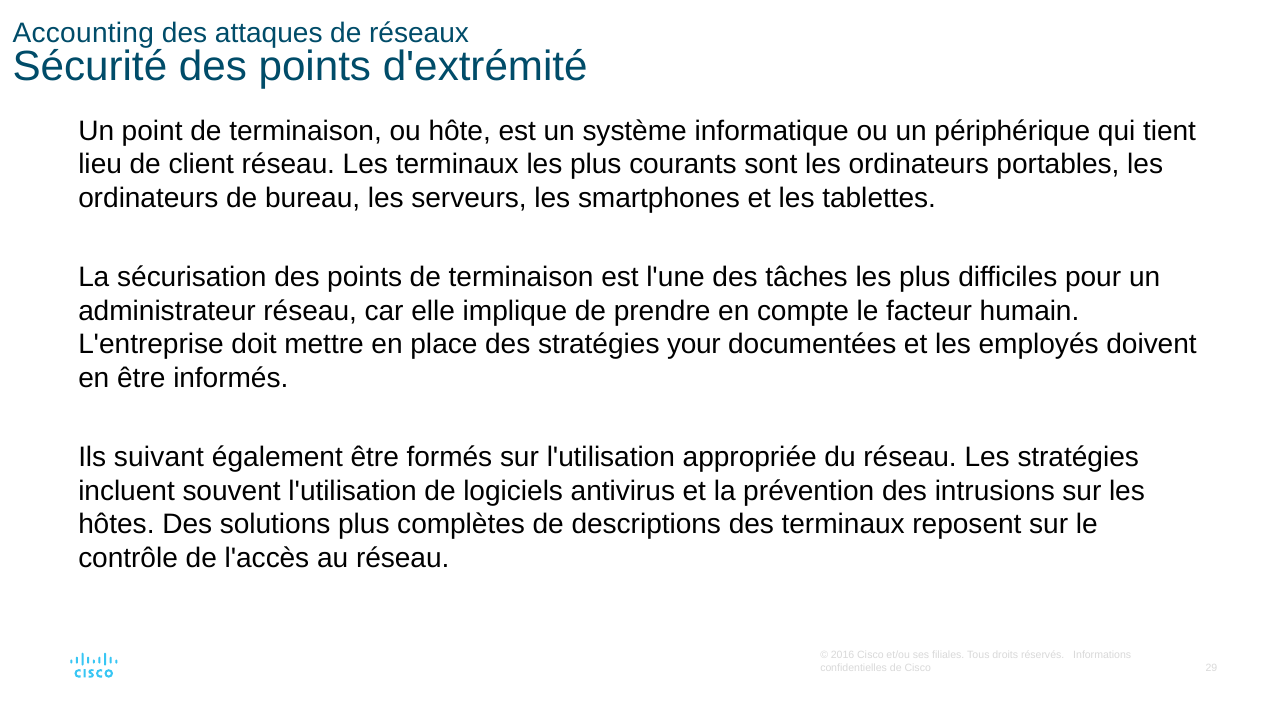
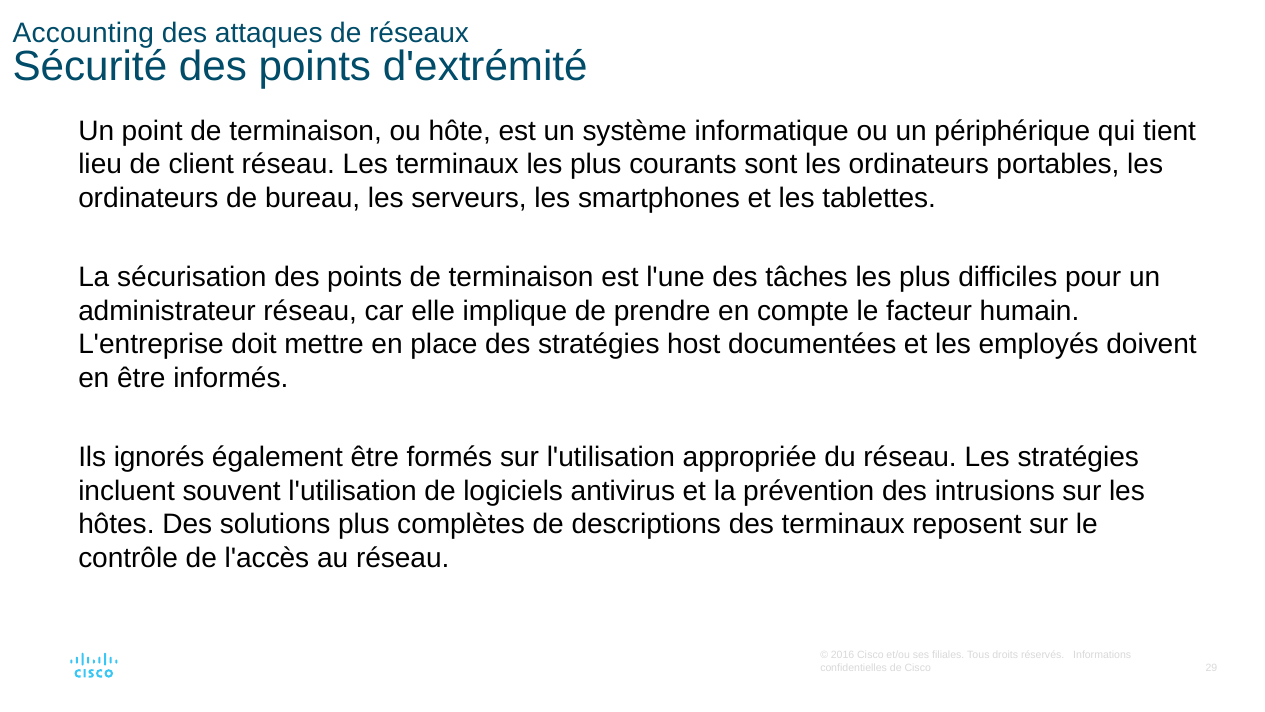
your: your -> host (694, 344)
suivant: suivant -> ignorés (159, 457)
